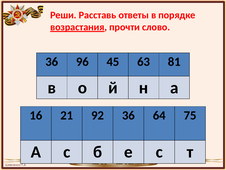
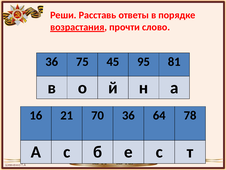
96: 96 -> 75 (82, 62)
63: 63 -> 95 (144, 62)
92: 92 -> 70 (98, 115)
75: 75 -> 78 (190, 115)
